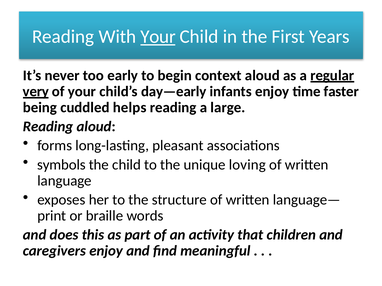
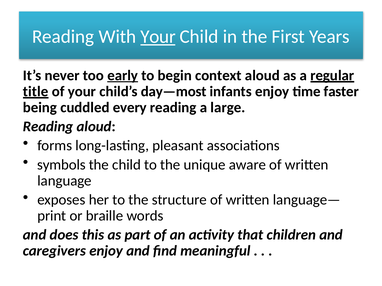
early underline: none -> present (123, 76)
very: very -> title (36, 92)
day—early: day—early -> day—most (174, 92)
helps: helps -> every (130, 108)
loving: loving -> aware (247, 165)
